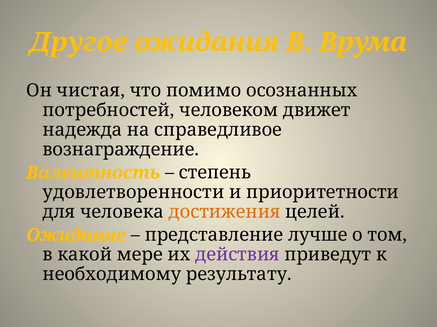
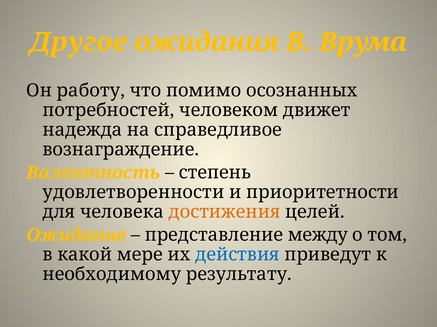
чистая: чистая -> работу (91, 91)
лучше: лучше -> между (318, 235)
действия colour: purple -> blue (237, 255)
